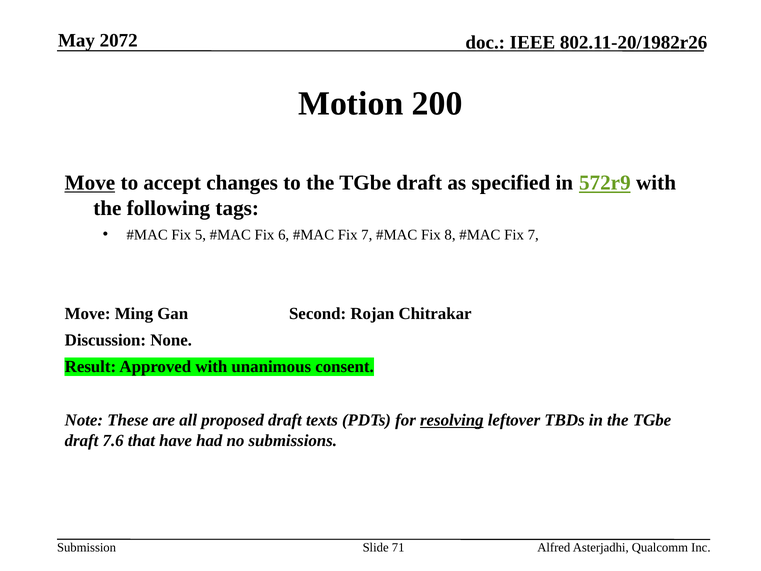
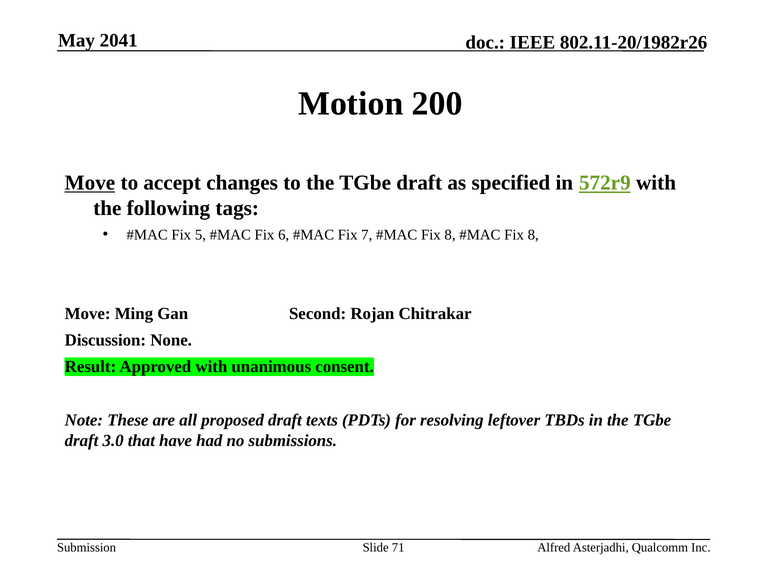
2072: 2072 -> 2041 (119, 40)
7: 7 -> 8 (533, 235)
resolving underline: present -> none (452, 420)
7.6: 7.6 -> 3.0 (113, 440)
